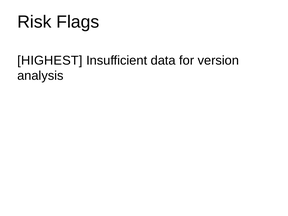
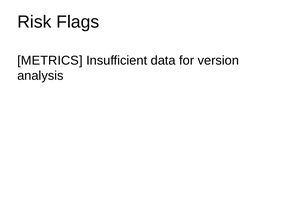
HIGHEST: HIGHEST -> METRICS (50, 60)
